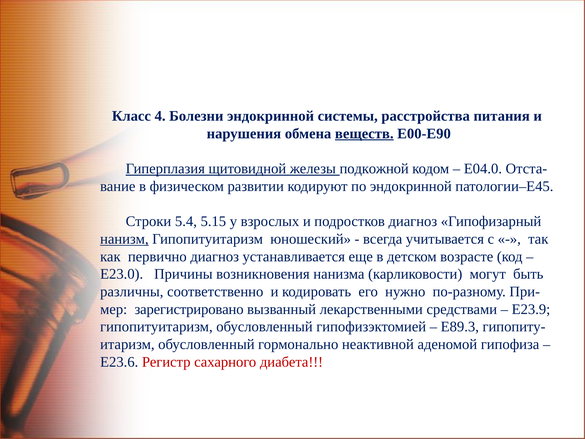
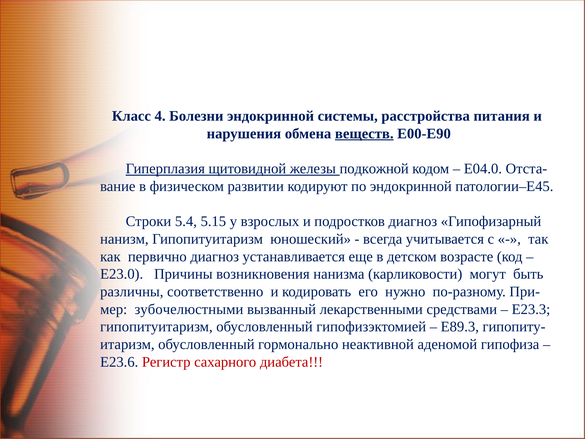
нанизм underline: present -> none (124, 239)
зарегистрировано: зарегистрировано -> зубочелюстными (189, 309)
Е23.9: Е23.9 -> Е23.3 (531, 309)
